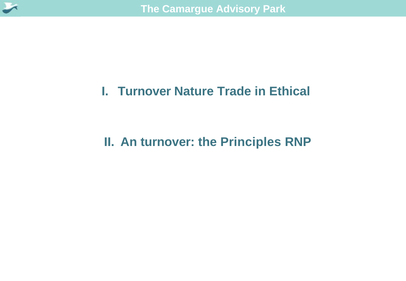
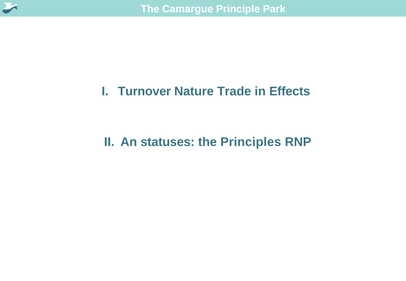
Advisory: Advisory -> Principle (238, 9)
Ethical: Ethical -> Effects (290, 91)
An turnover: turnover -> statuses (168, 142)
